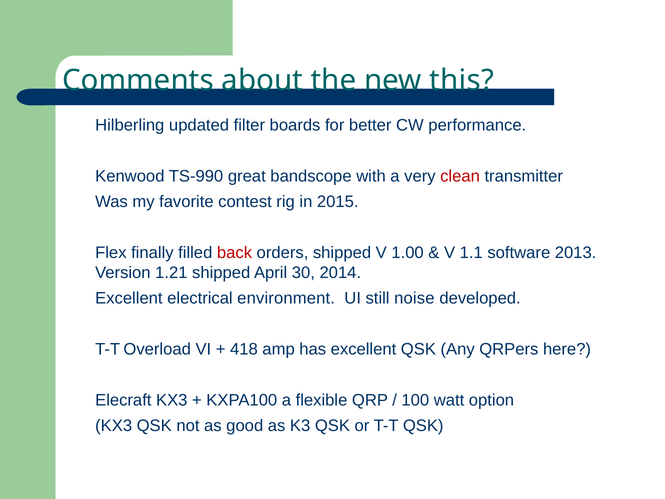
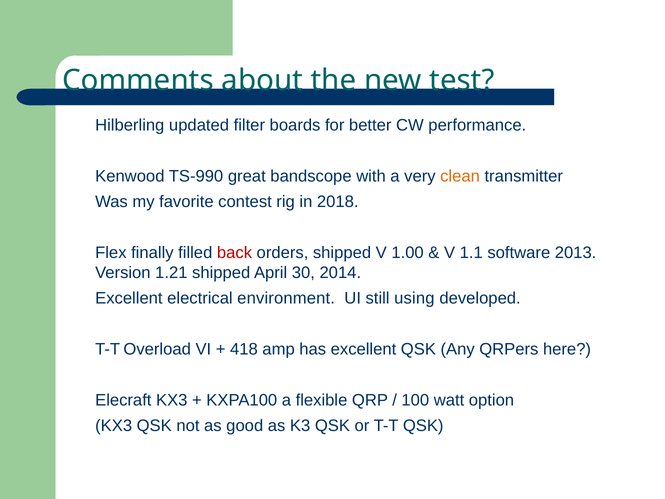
this: this -> test (462, 80)
clean colour: red -> orange (460, 176)
2015: 2015 -> 2018 (338, 202)
noise: noise -> using (414, 298)
